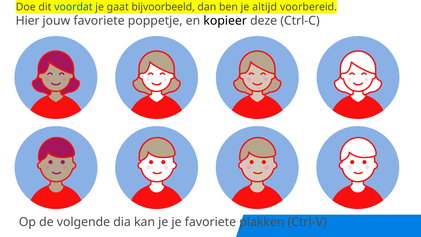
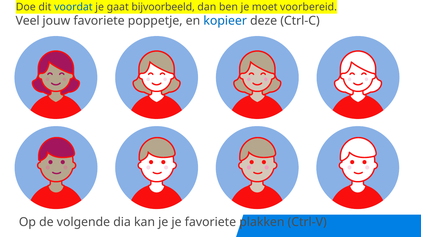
altijd: altijd -> moet (265, 7)
Hier: Hier -> Veel (28, 21)
kopieer colour: black -> blue (225, 21)
